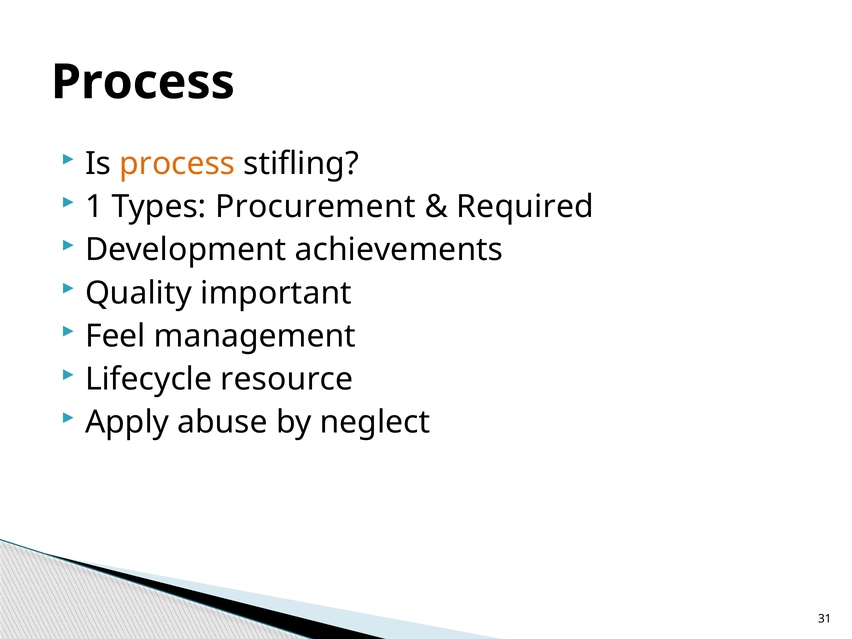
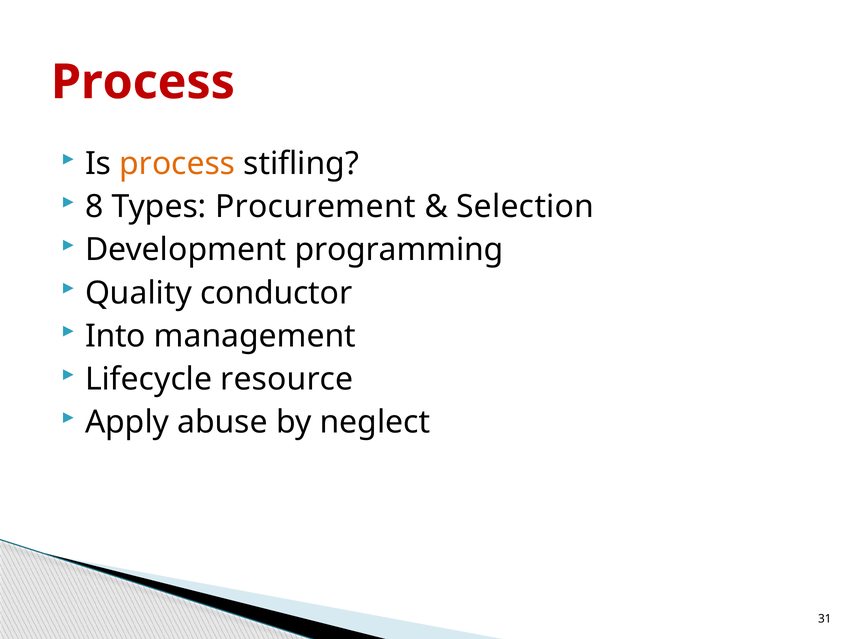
Process colour: black -> red (143, 82)
1: 1 -> 8 (94, 207)
Required: Required -> Selection (525, 207)
achievements: achievements -> programming (399, 250)
important: important -> conductor (276, 293)
Feel: Feel -> Into (115, 336)
